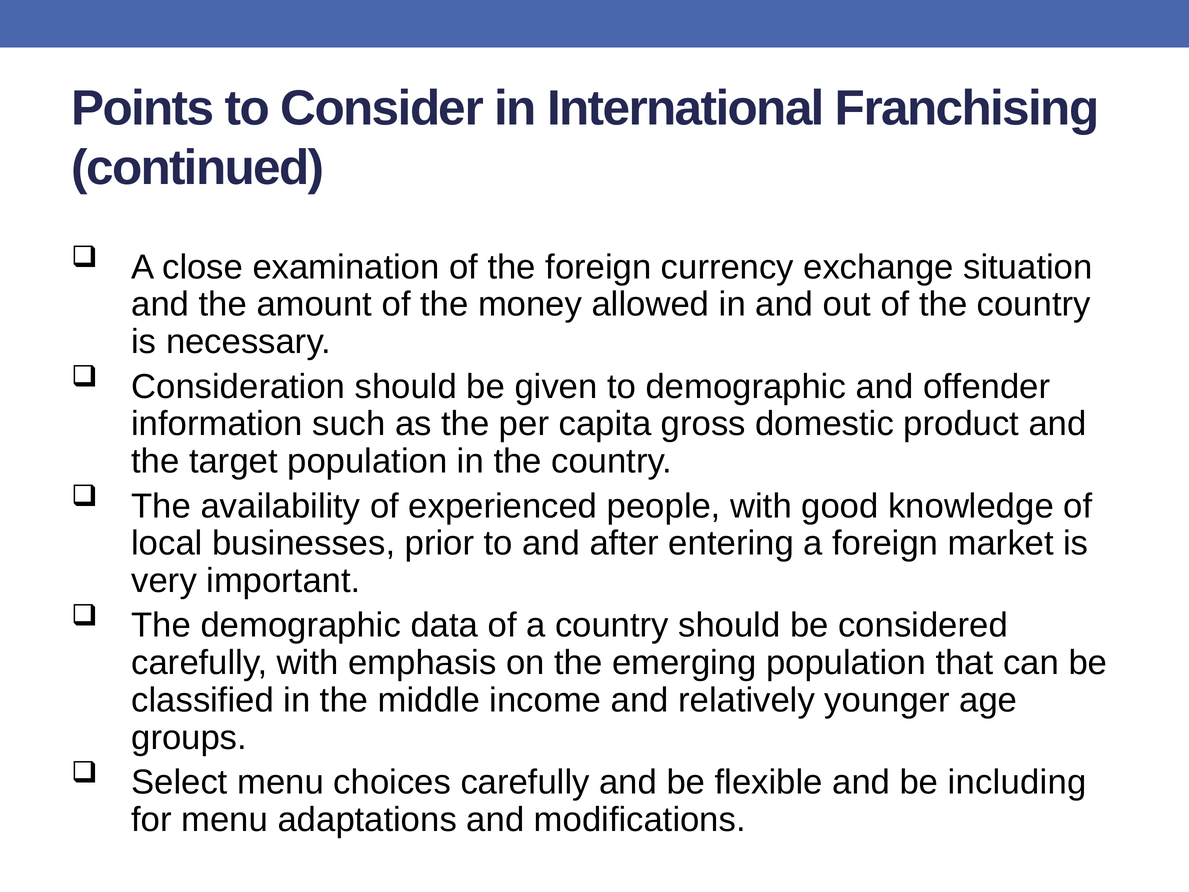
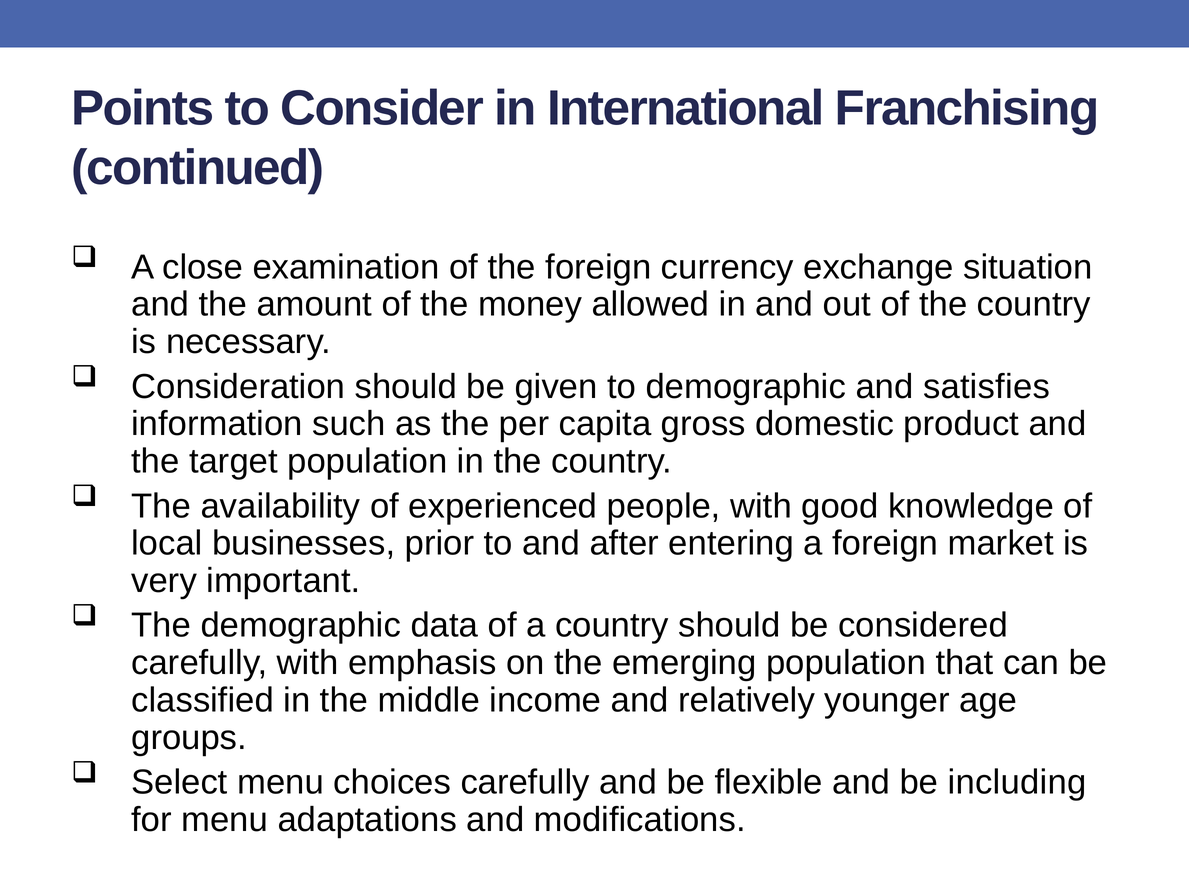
offender: offender -> satisfies (987, 386)
